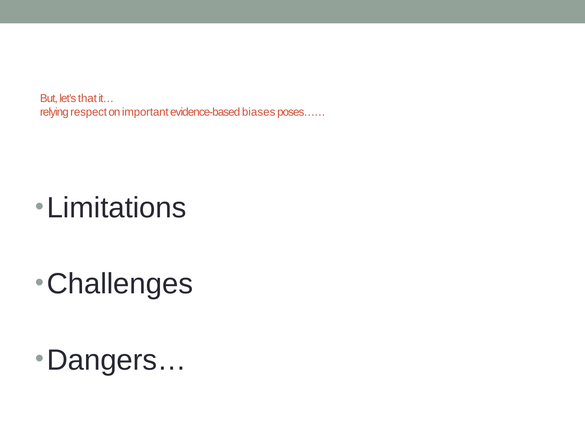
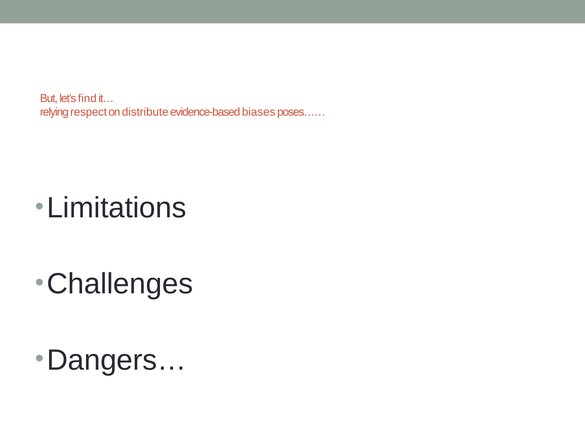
that: that -> find (87, 98)
important: important -> distribute (145, 112)
